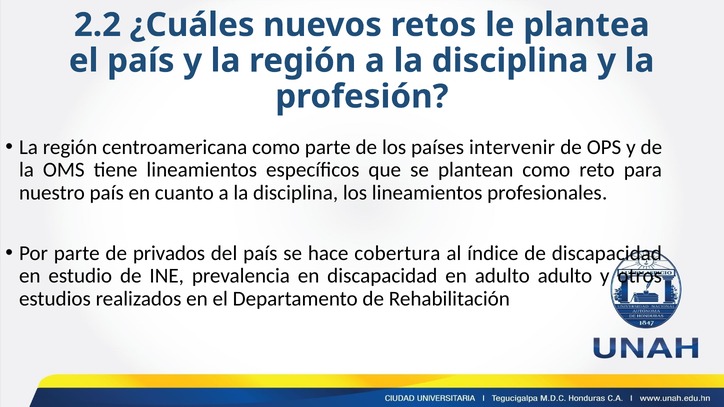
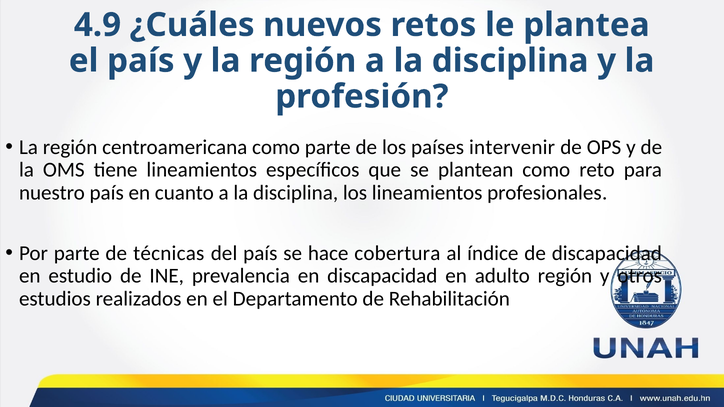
2.2: 2.2 -> 4.9 (97, 25)
privados: privados -> técnicas (169, 253)
adulto adulto: adulto -> región (565, 276)
